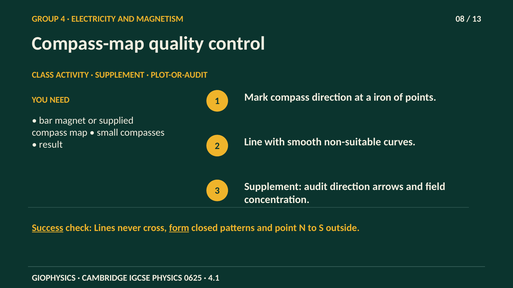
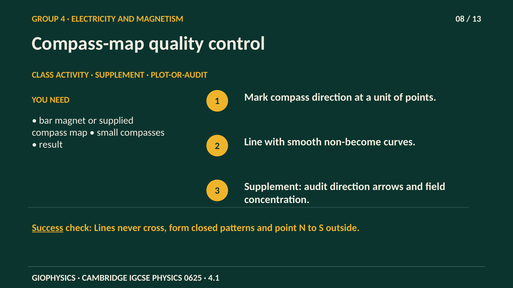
iron: iron -> unit (382, 97)
non-suitable: non-suitable -> non-become (353, 142)
form underline: present -> none (179, 228)
